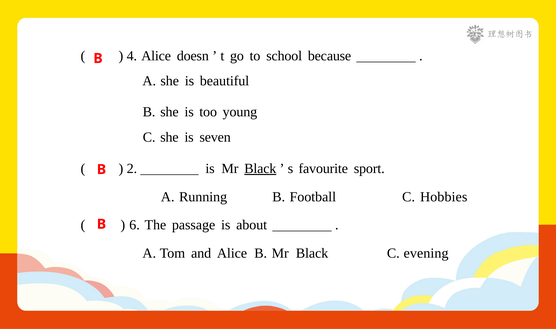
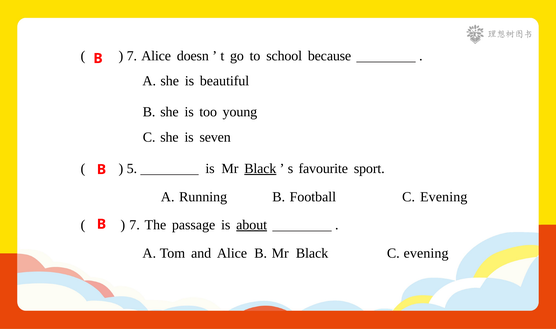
4: 4 -> 7 (132, 56)
2: 2 -> 5 (132, 169)
Football C Hobbies: Hobbies -> Evening (444, 197)
6: 6 -> 7 (135, 225)
about underline: none -> present (252, 225)
